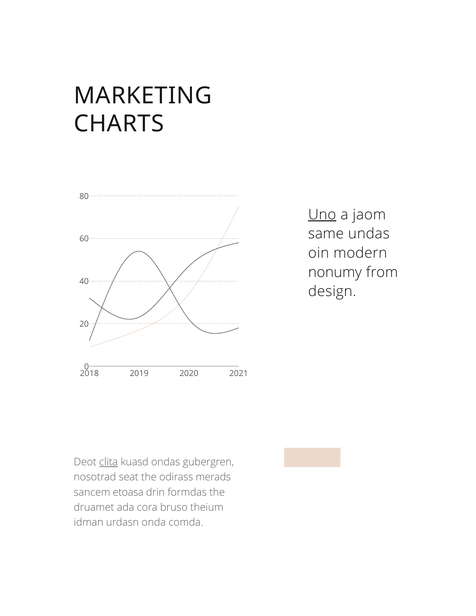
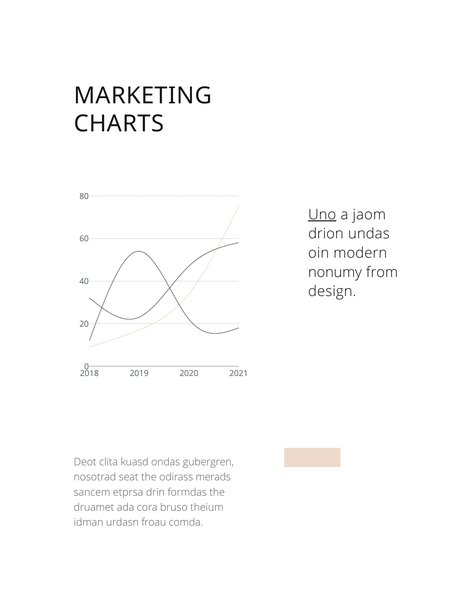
same: same -> drion (326, 234)
clita underline: present -> none (109, 462)
etoasa: etoasa -> etprsa (128, 492)
onda: onda -> froau (154, 522)
